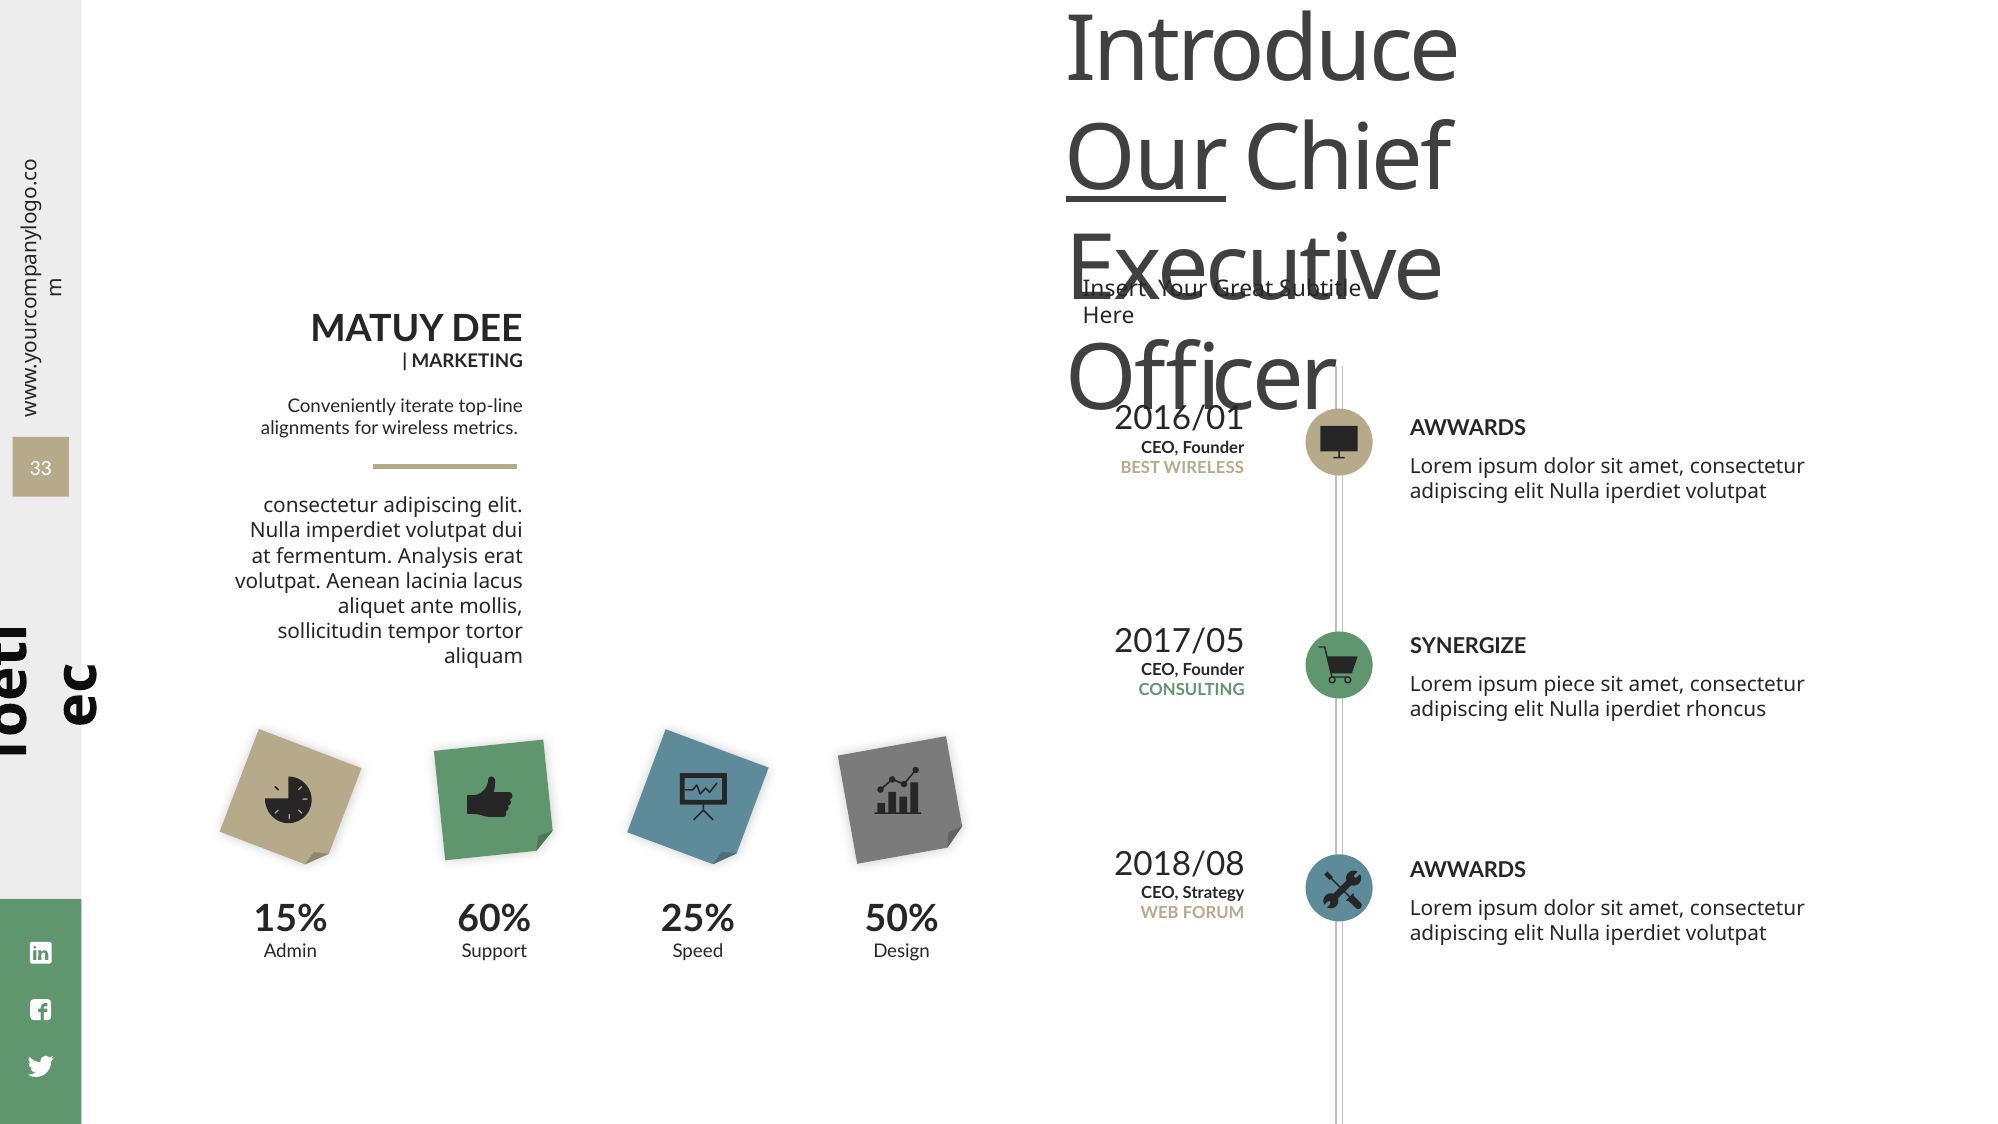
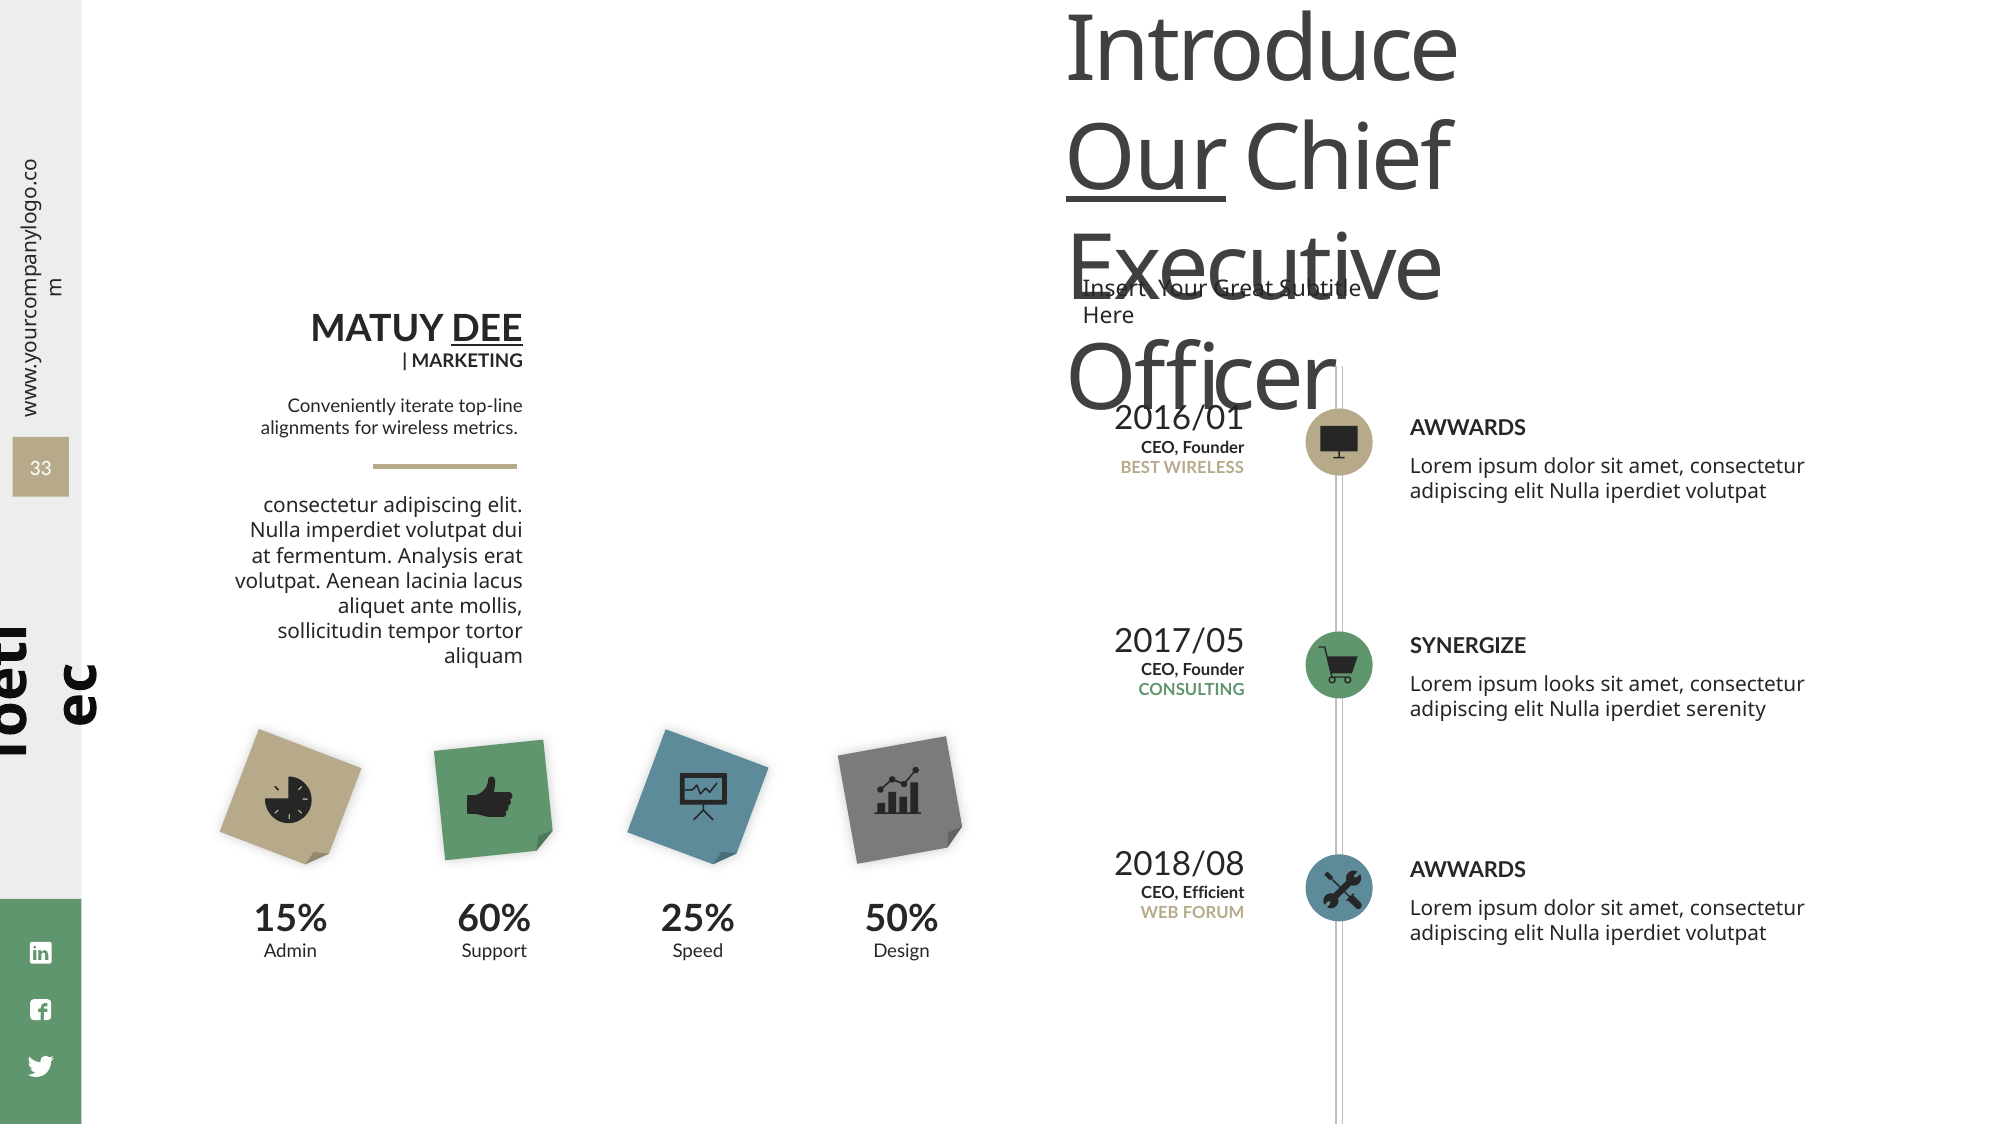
DEE underline: none -> present (487, 329)
piece: piece -> looks (1569, 685)
rhoncus: rhoncus -> serenity (1726, 710)
Strategy: Strategy -> Efficient (1214, 893)
